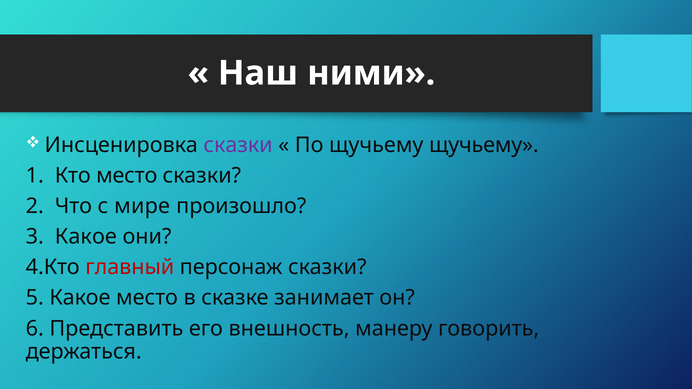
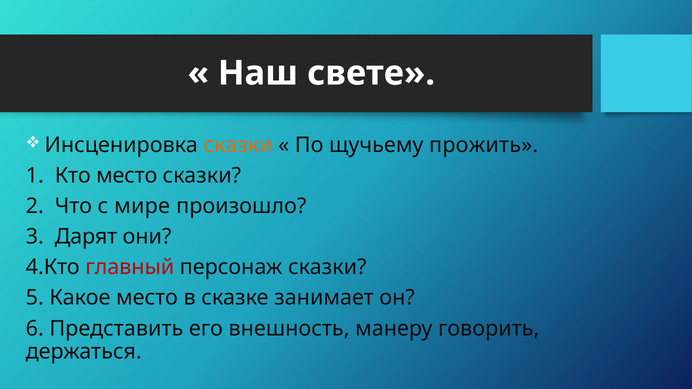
ними: ними -> свете (371, 73)
сказки colour: purple -> orange (238, 145)
щучьему щучьему: щучьему -> прожить (484, 145)
Какое: Какое -> Дарят (86, 237)
